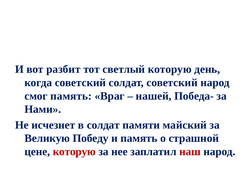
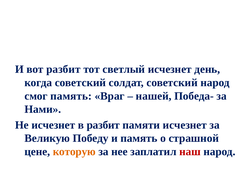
светлый которую: которую -> исчезнет (170, 69)
в солдат: солдат -> разбит (103, 125)
памяти майский: майский -> исчезнет (185, 125)
которую colour: red -> orange (74, 152)
